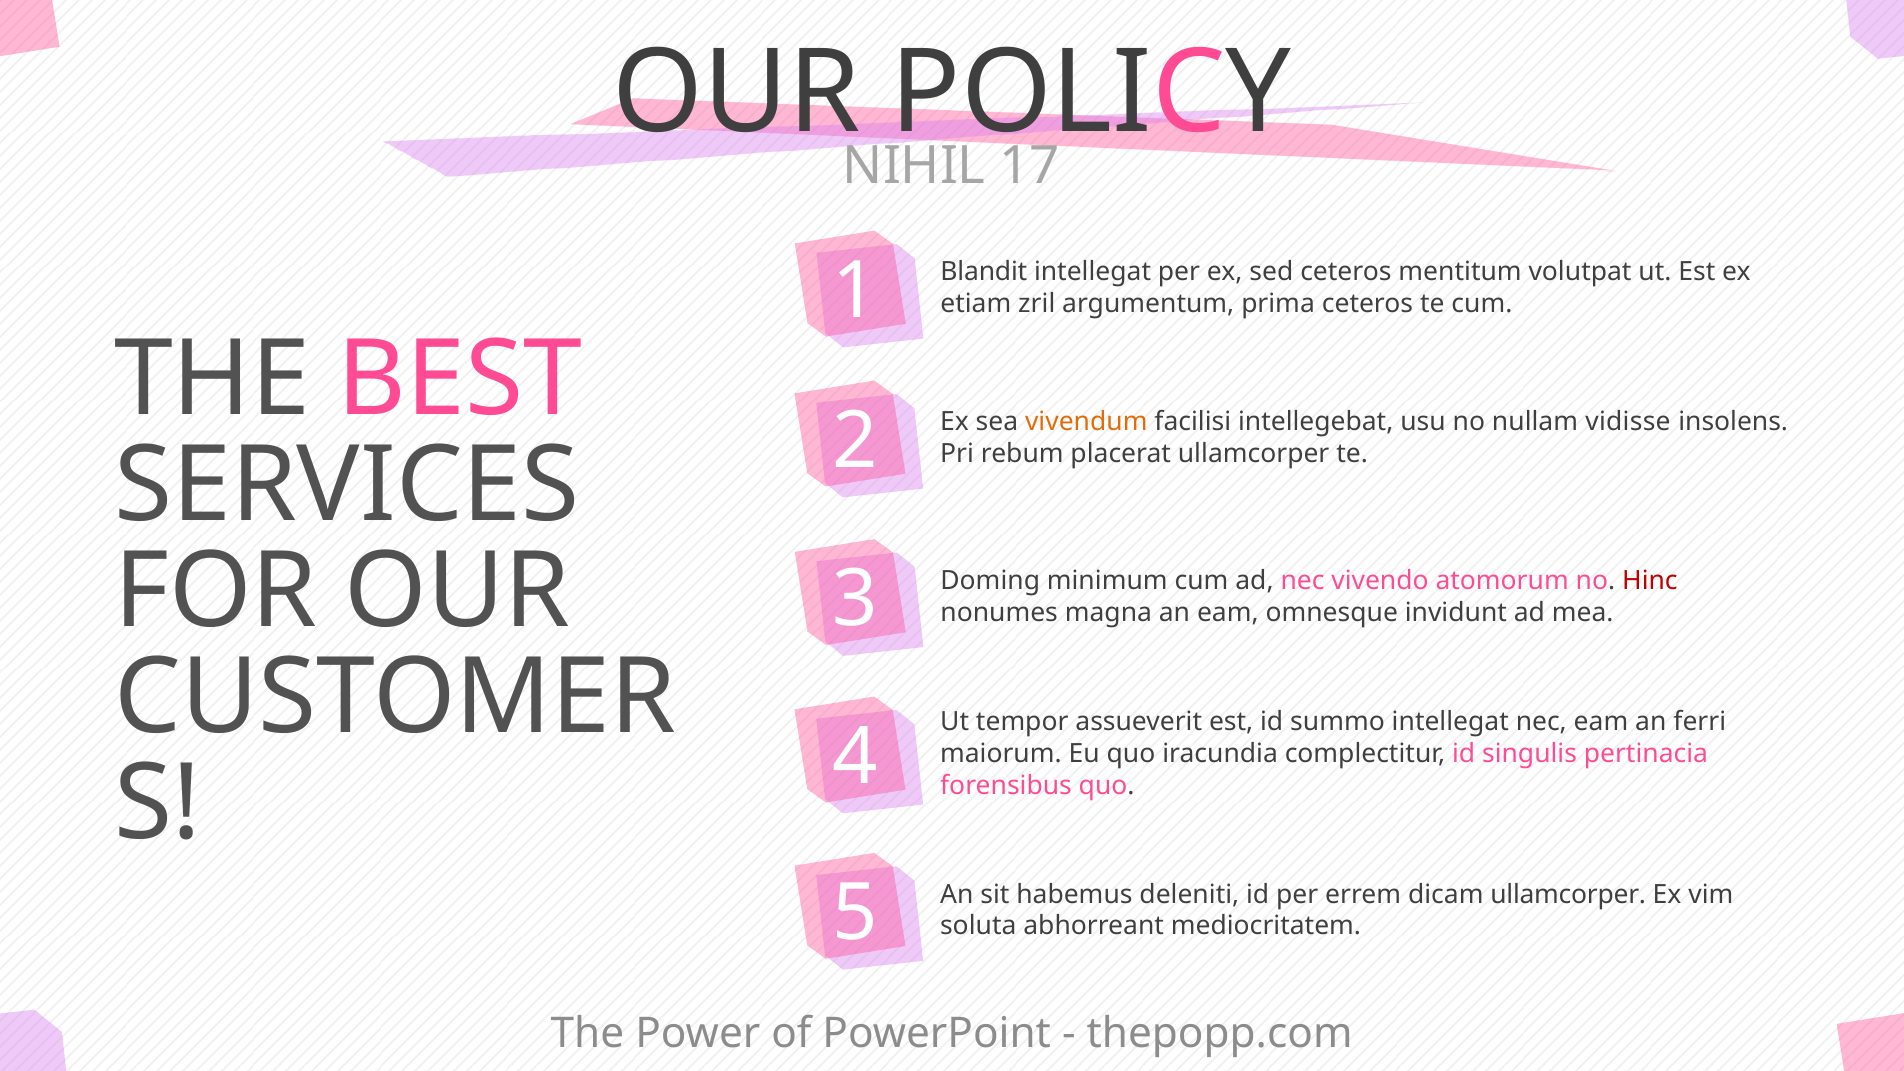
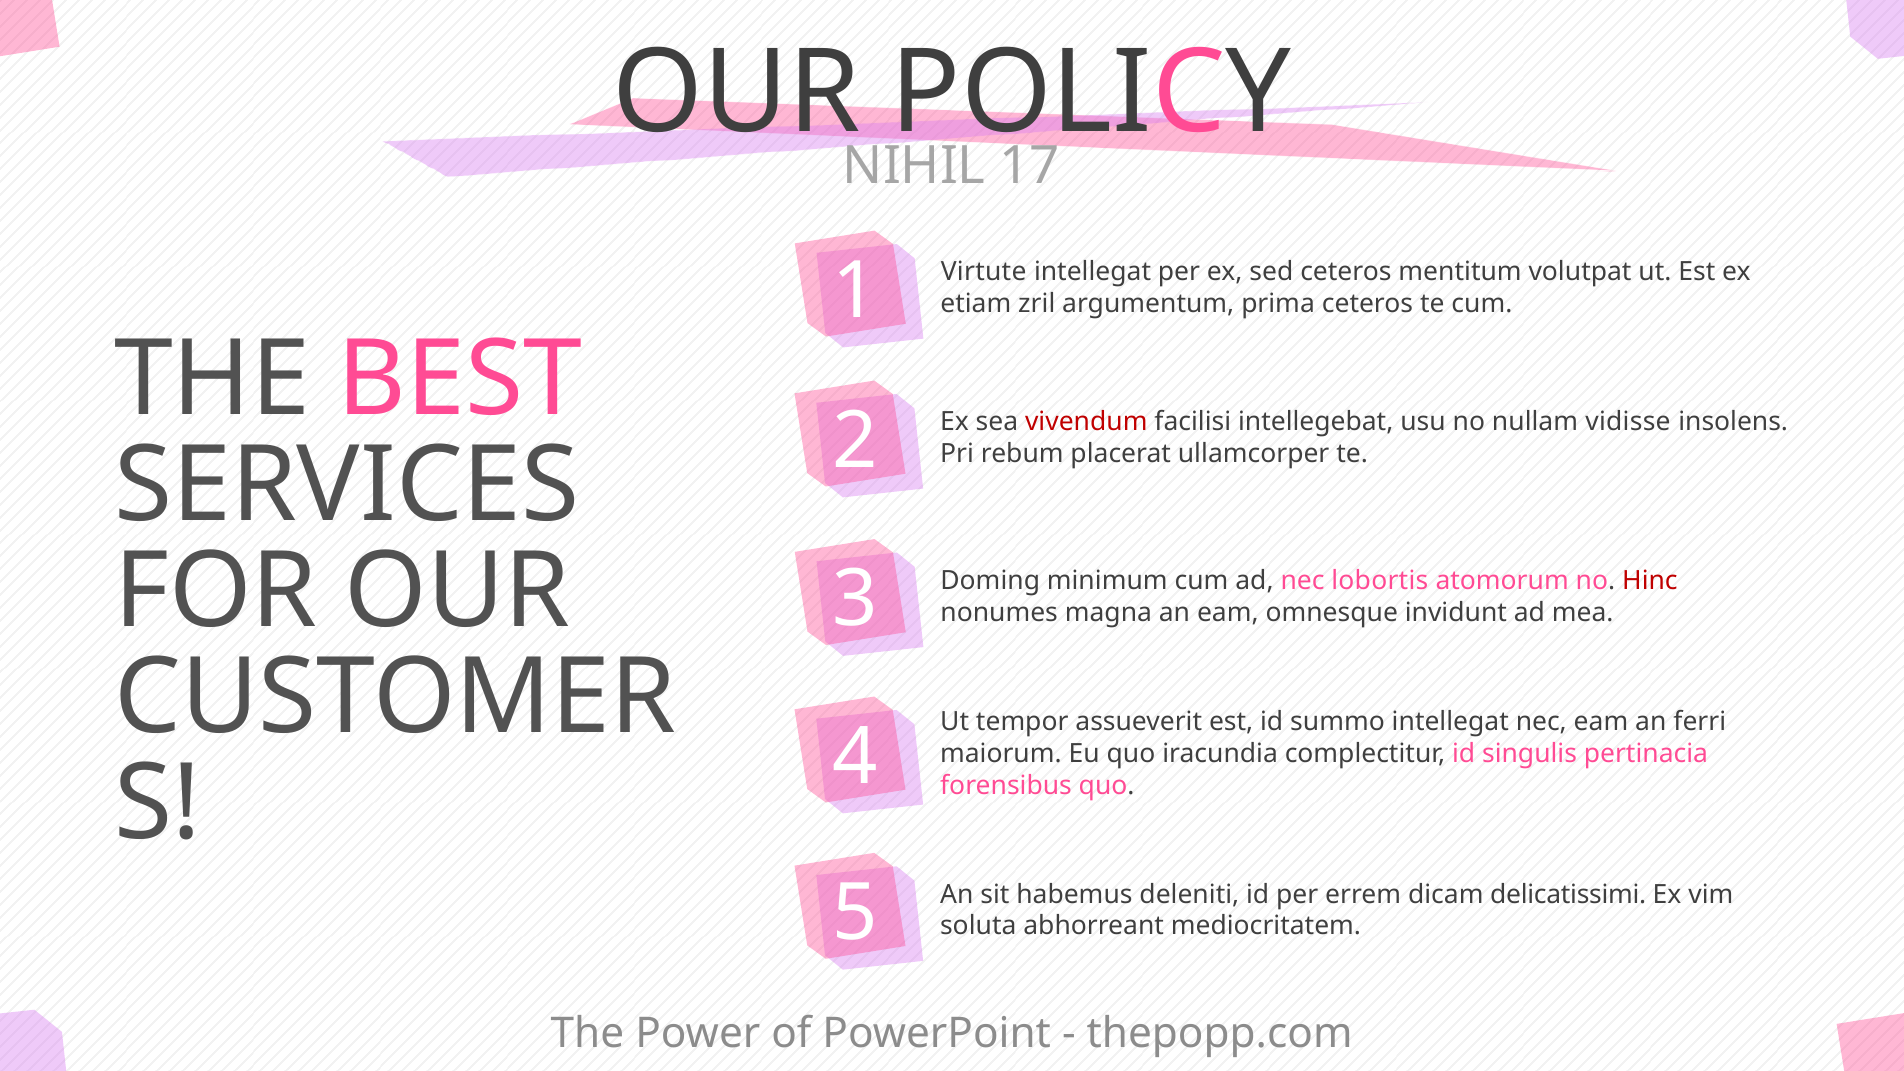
Blandit: Blandit -> Virtute (984, 272)
vivendum colour: orange -> red (1086, 422)
vivendo: vivendo -> lobortis (1380, 581)
dicam ullamcorper: ullamcorper -> delicatissimi (1568, 895)
